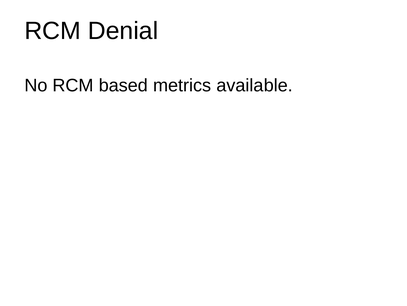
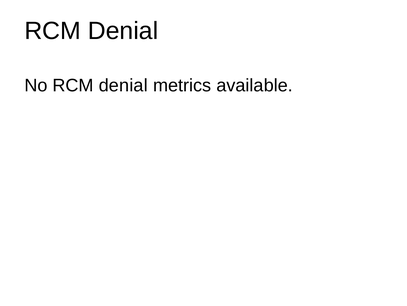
No RCM based: based -> denial (123, 85)
